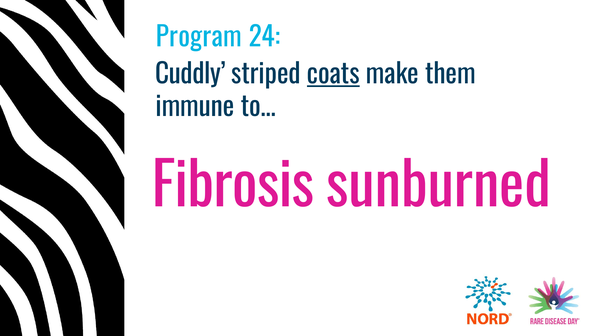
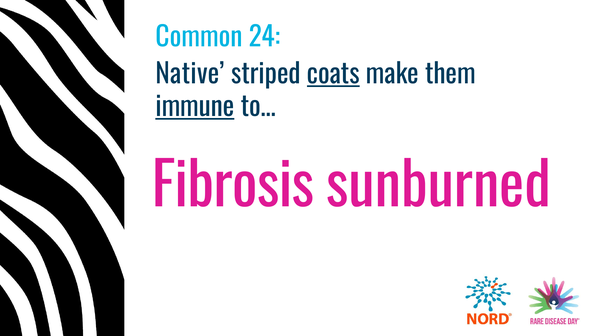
Program: Program -> Common (199, 38)
Cuddly: Cuddly -> Native (190, 74)
immune underline: none -> present (195, 107)
